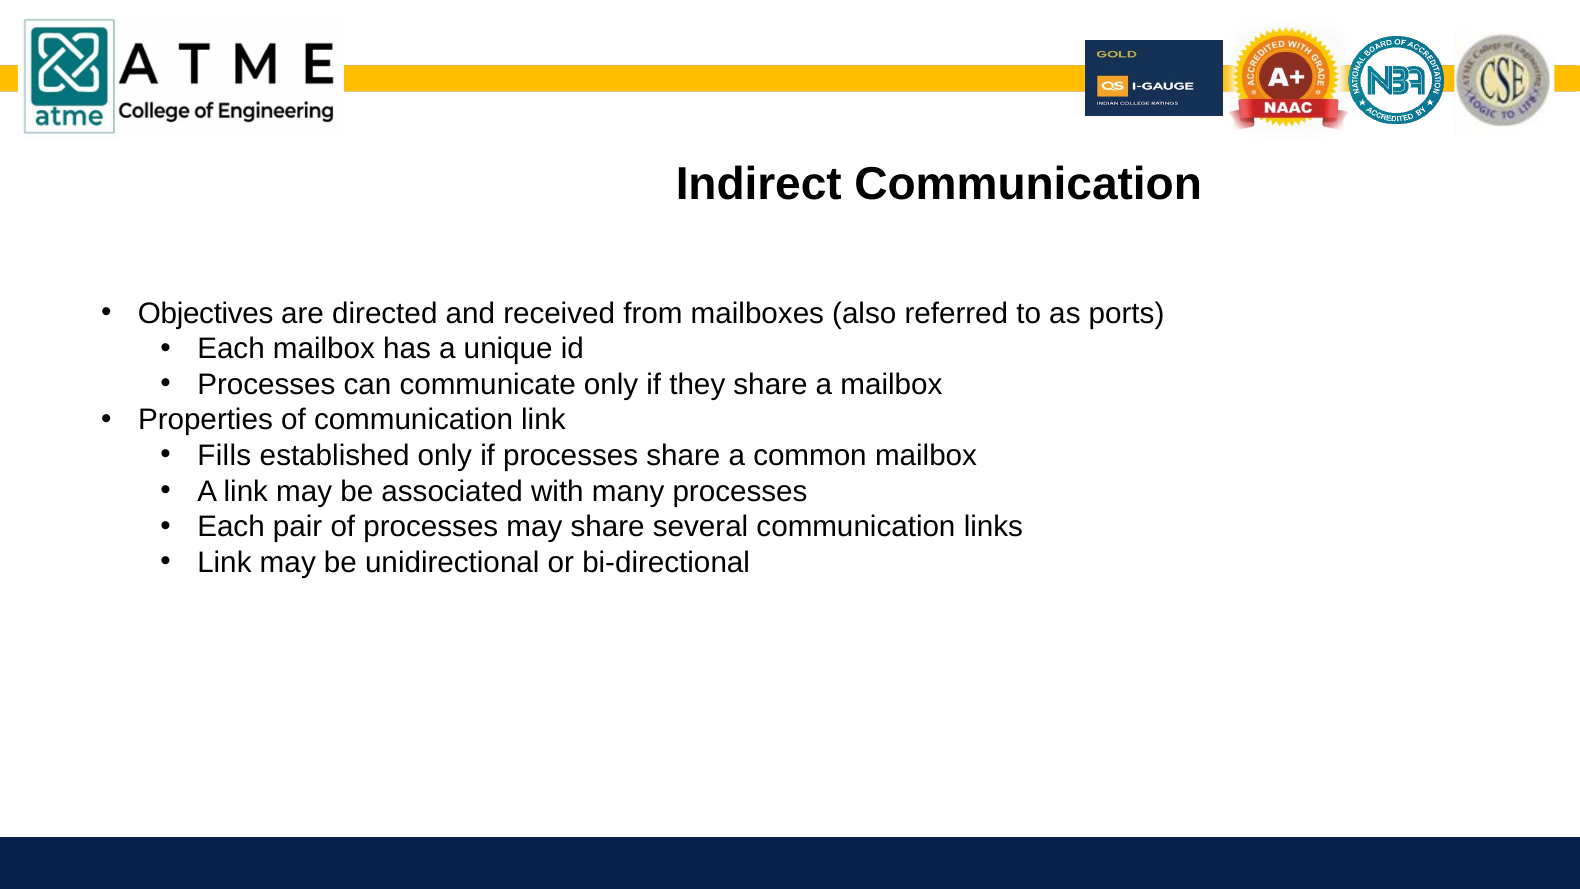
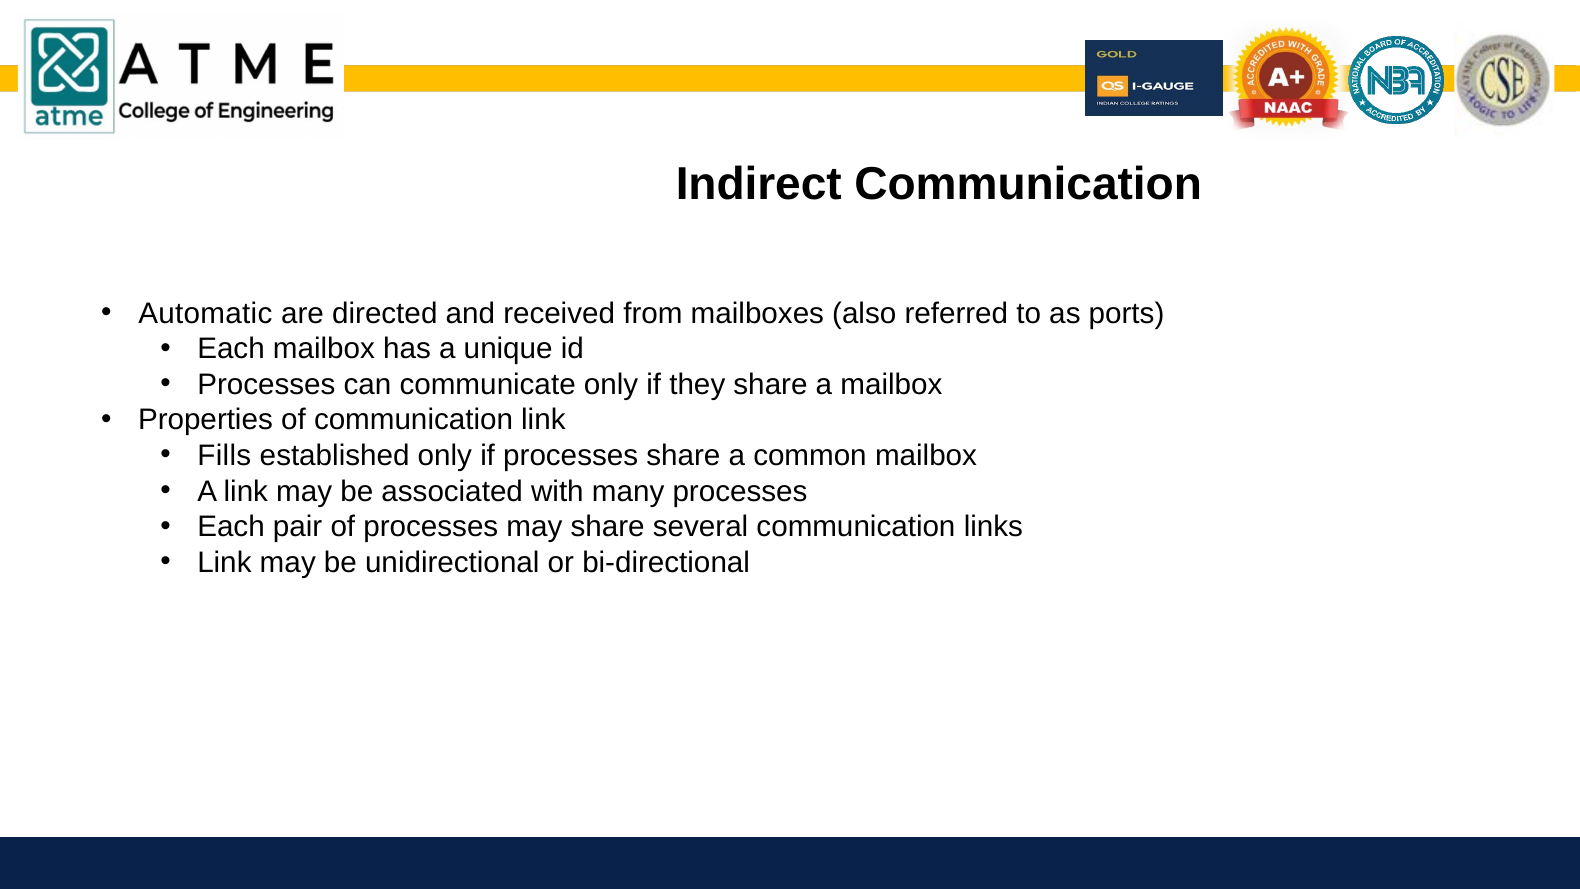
Objectives: Objectives -> Automatic (205, 313)
